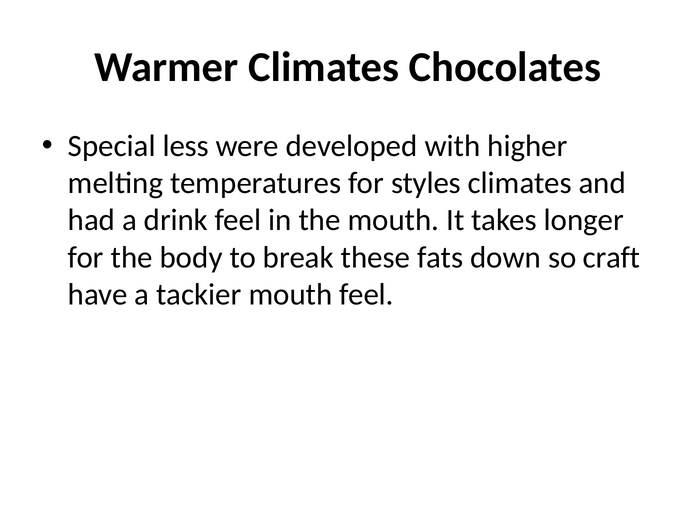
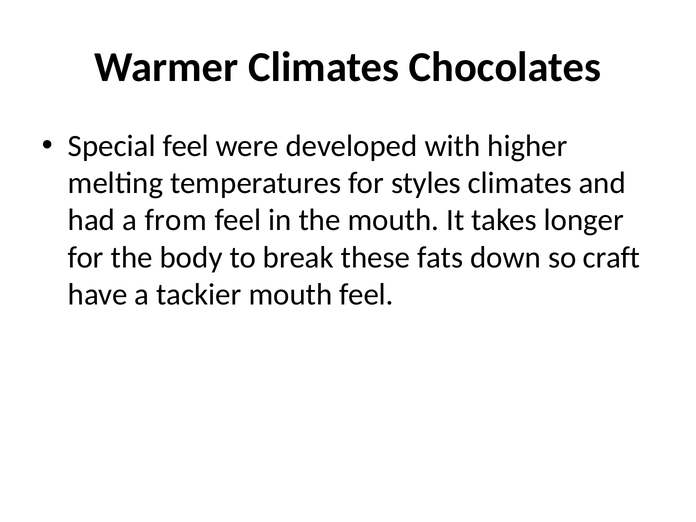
Special less: less -> feel (186, 146)
drink: drink -> from (176, 220)
